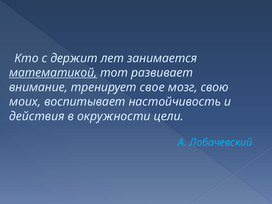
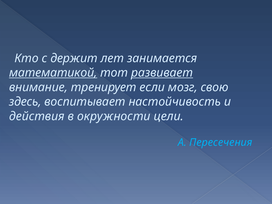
развивает underline: none -> present (162, 73)
свое: свое -> если (152, 87)
моих: моих -> здесь (25, 102)
Лобачевский: Лобачевский -> Пересечения (221, 142)
